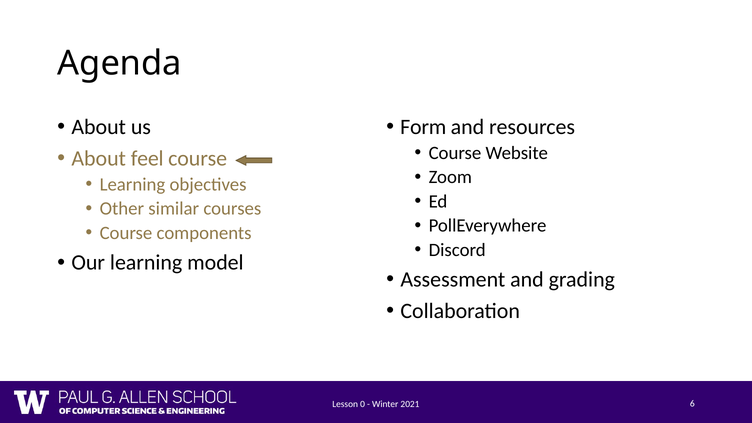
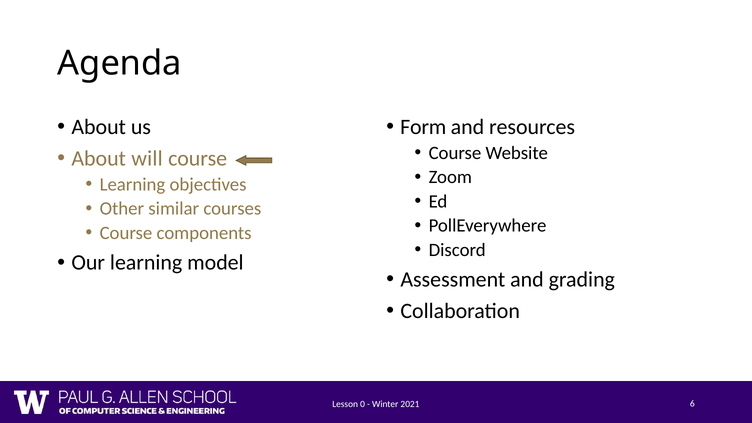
feel: feel -> will (147, 159)
